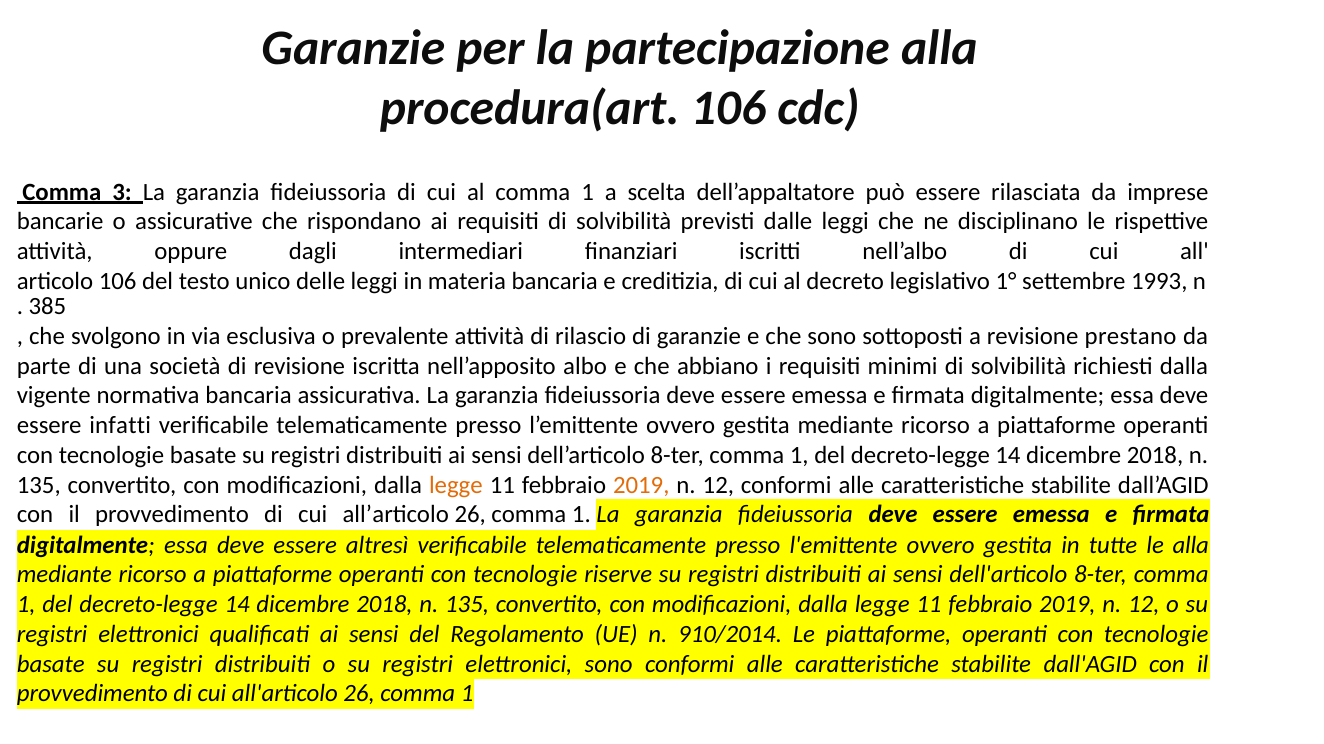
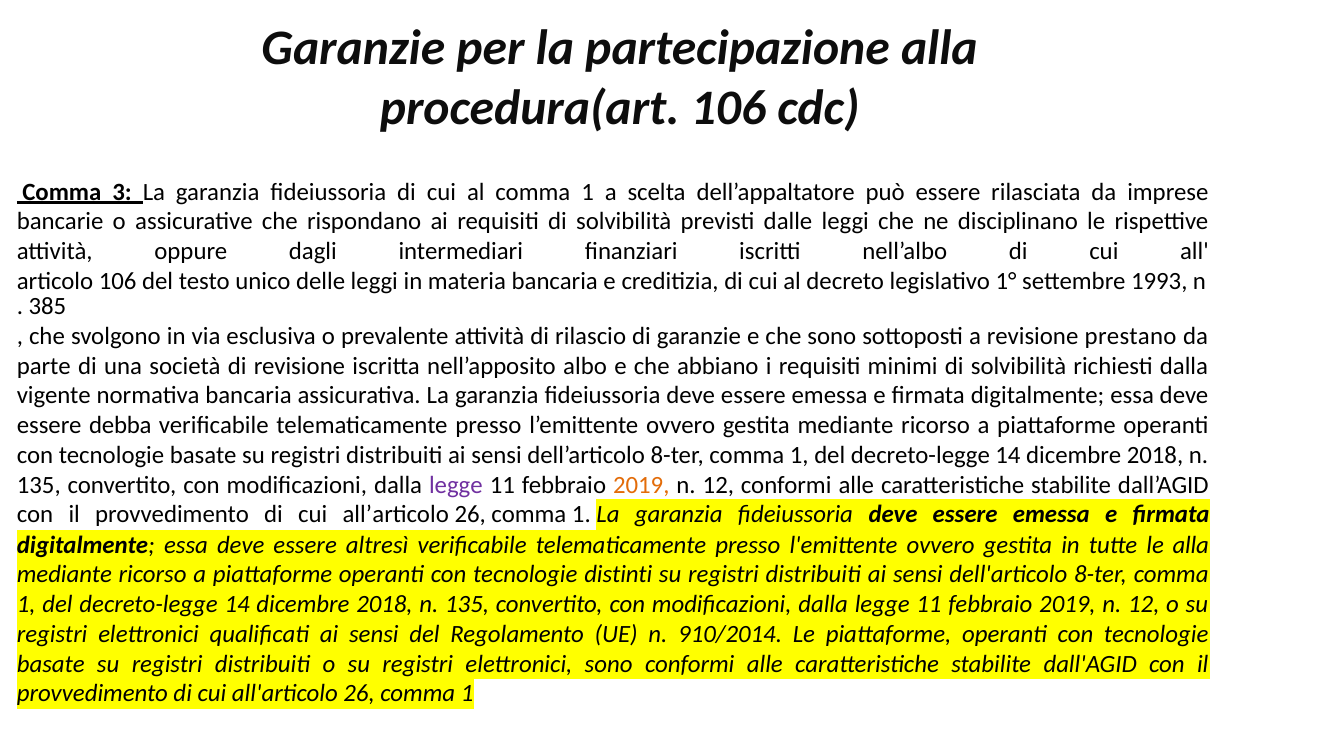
infatti: infatti -> debba (120, 426)
legge colour: orange -> purple (456, 485)
riserve: riserve -> distinti (618, 575)
